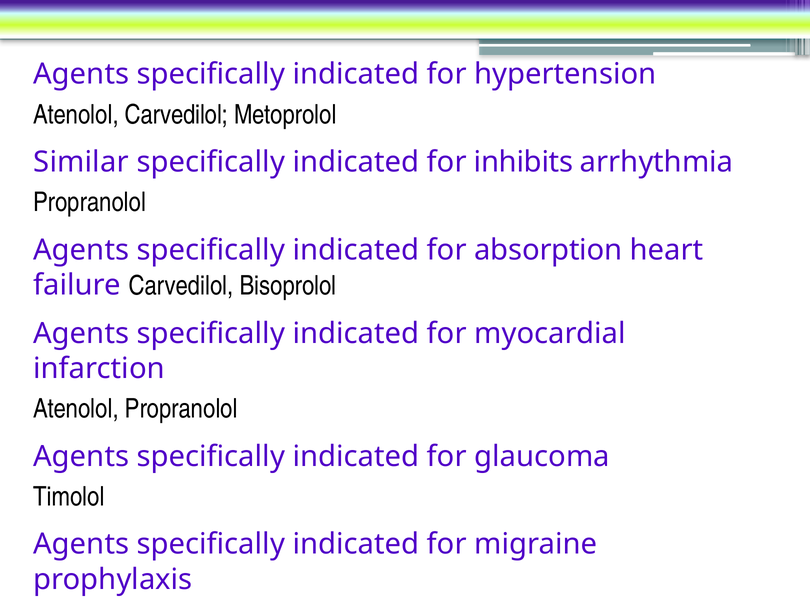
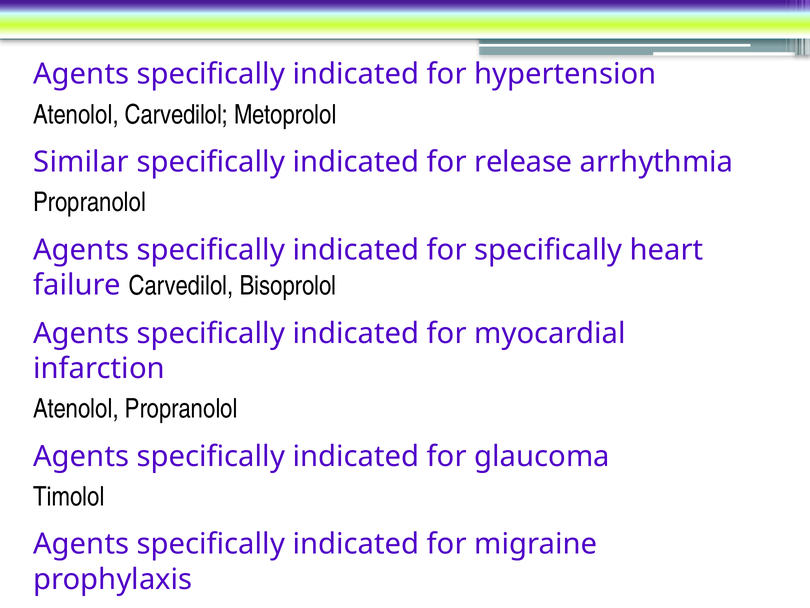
inhibits: inhibits -> release (523, 162)
for absorption: absorption -> specifically (548, 250)
